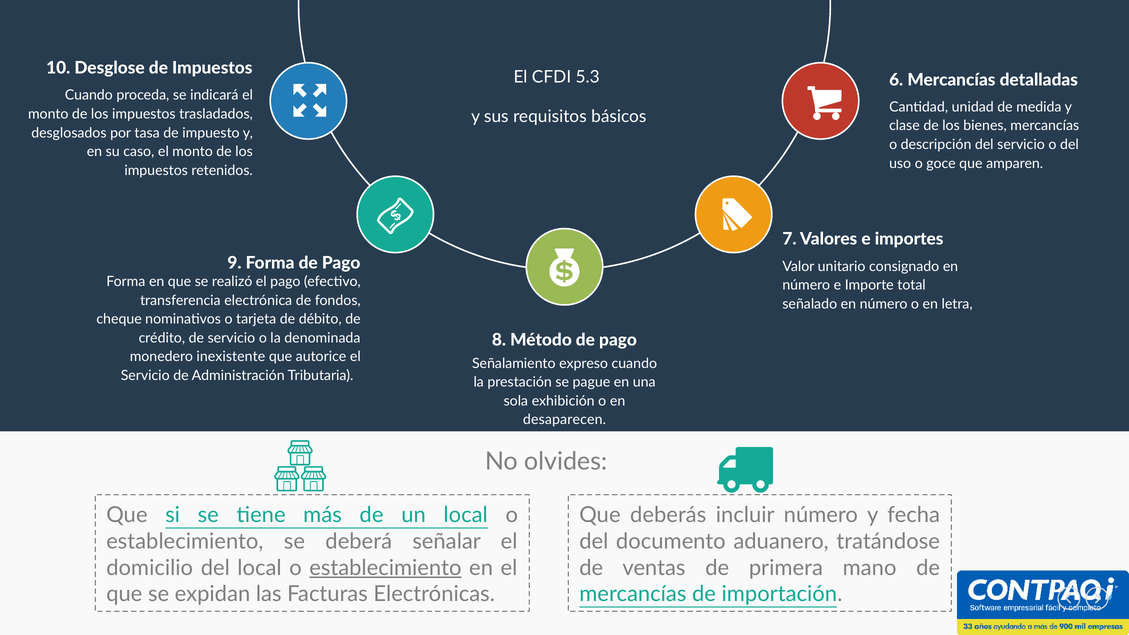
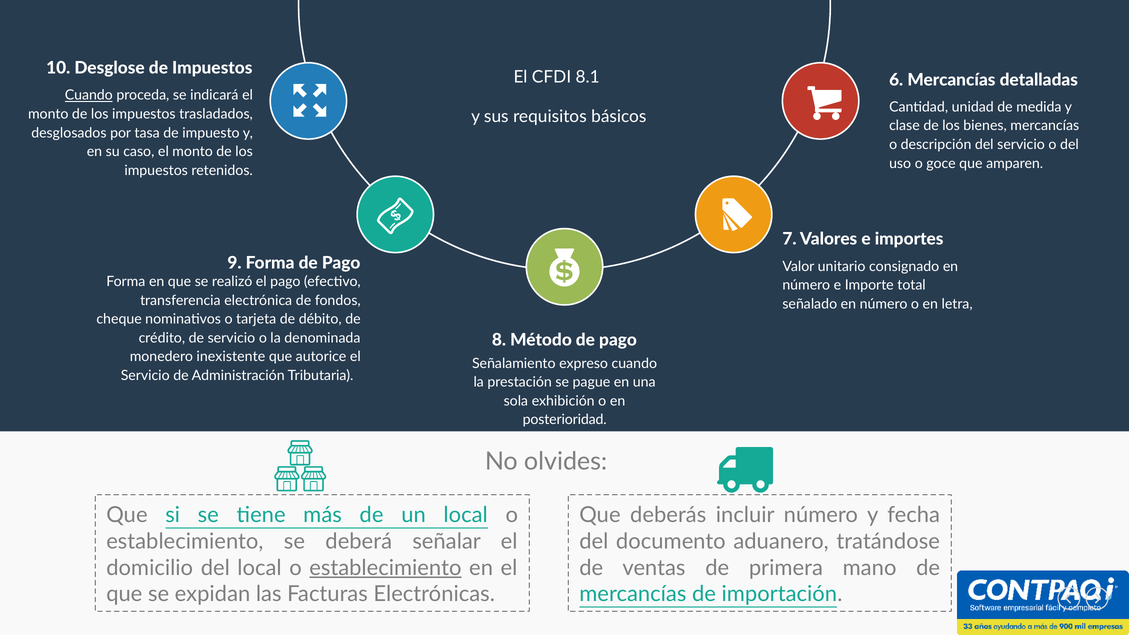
5.3: 5.3 -> 8.1 (588, 77)
Cuando underline: none -> present (89, 95)
desaparecen: desaparecen -> posterioridad (565, 420)
